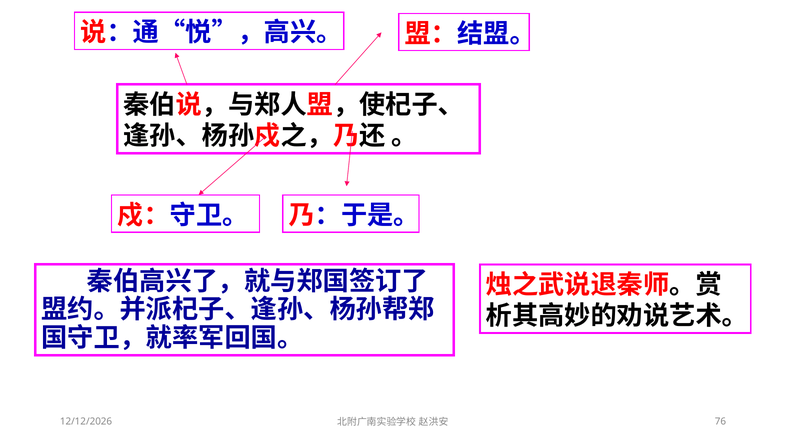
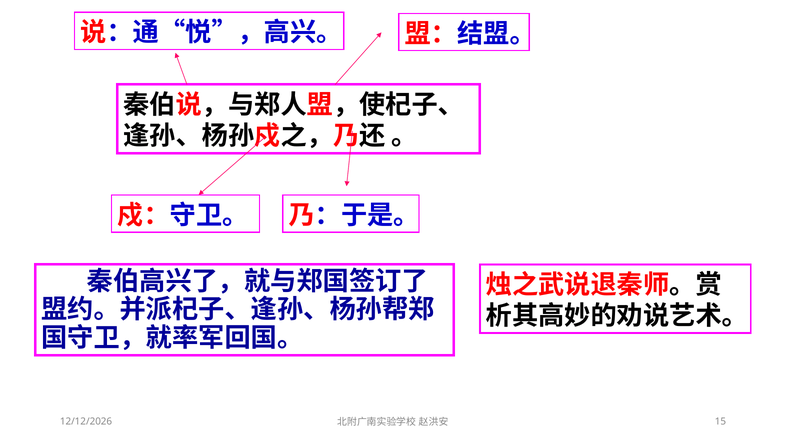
76: 76 -> 15 (720, 421)
